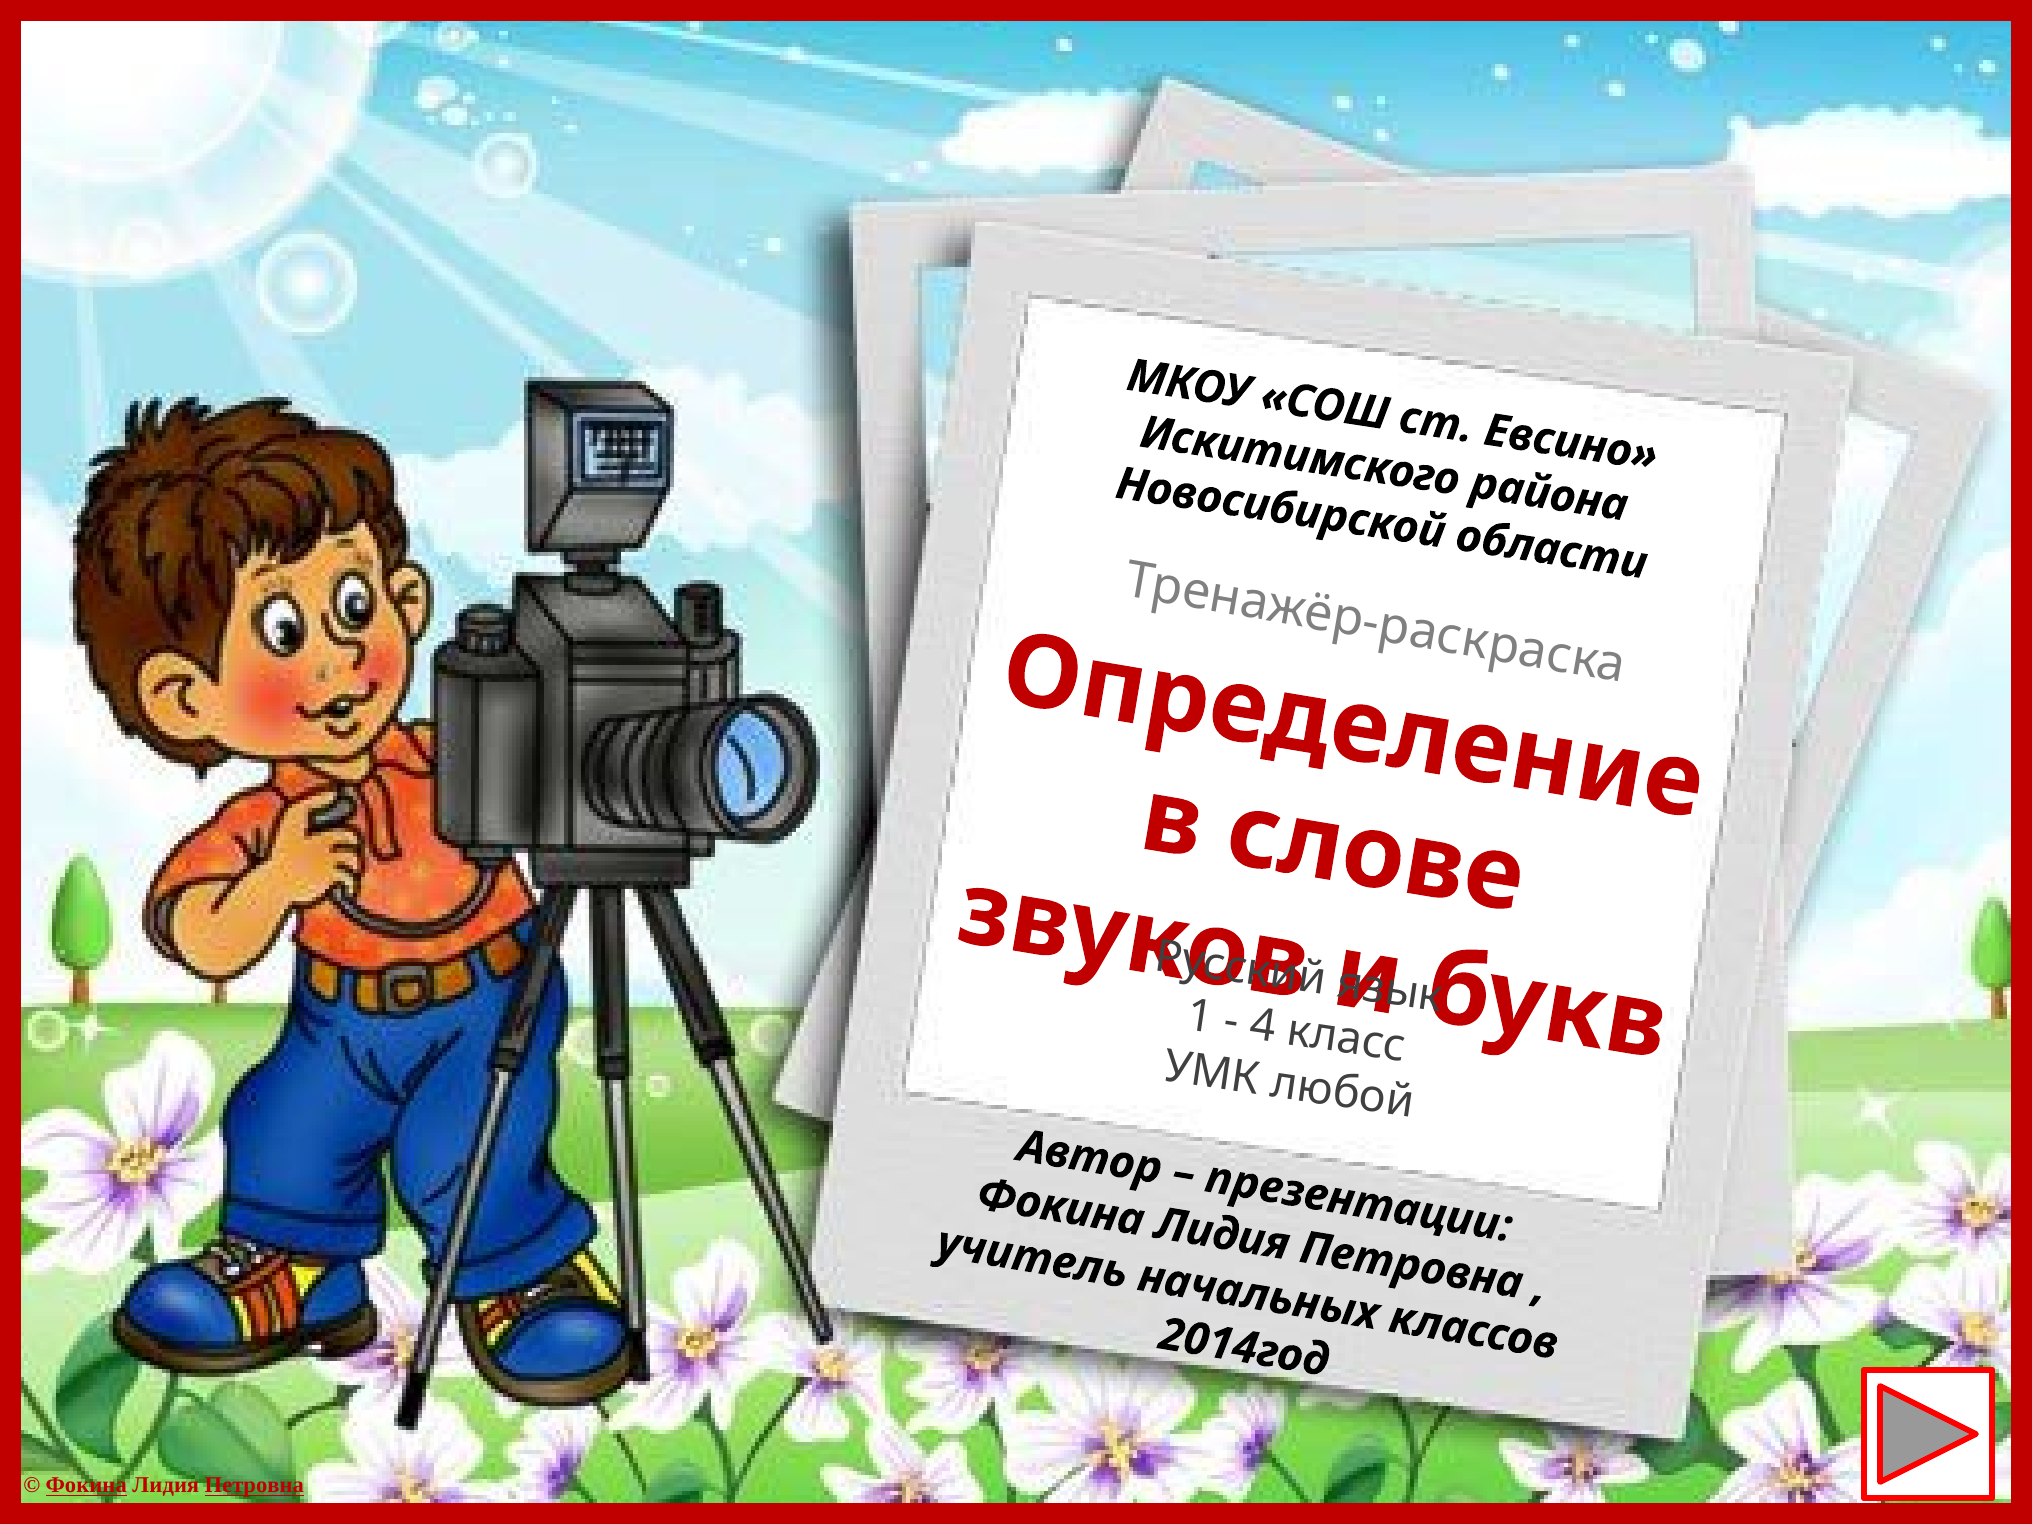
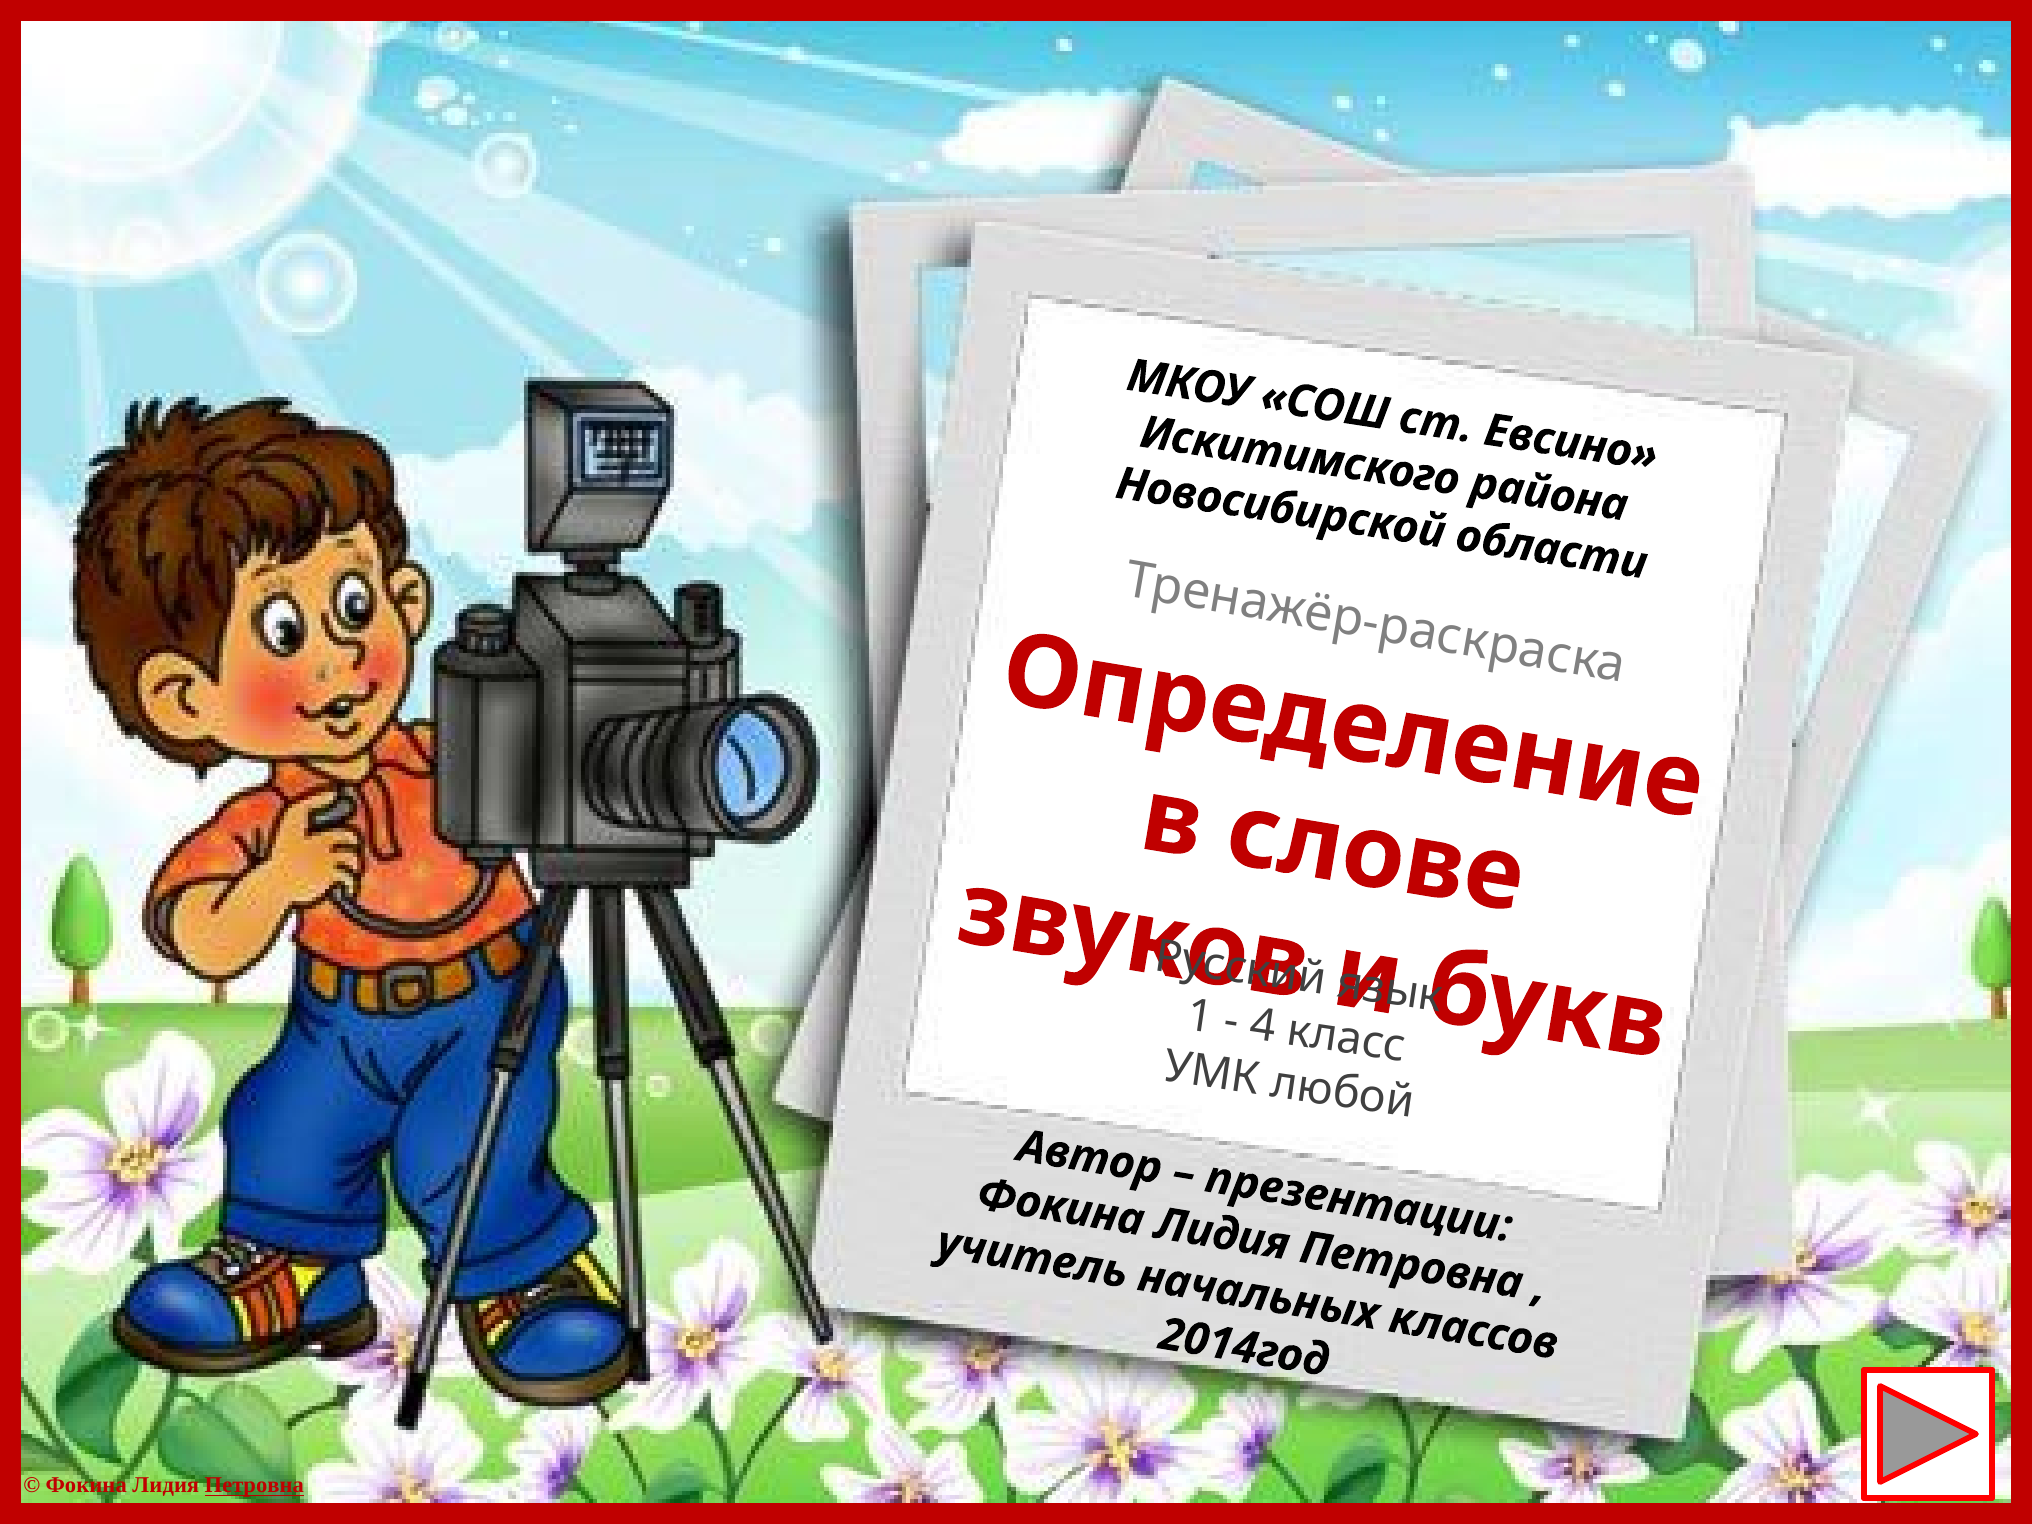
Фокина underline: present -> none (86, 1486)
